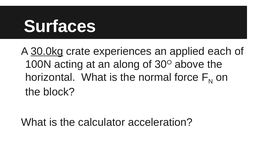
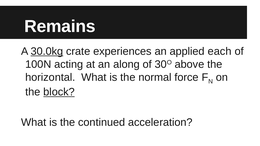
Surfaces: Surfaces -> Remains (60, 27)
block underline: none -> present (59, 92)
calculator: calculator -> continued (102, 123)
